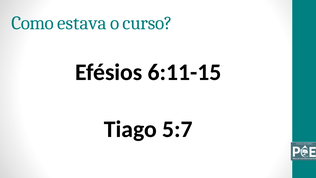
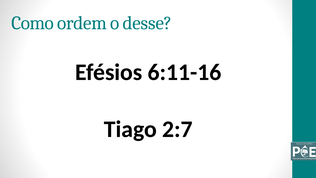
estava: estava -> ordem (82, 23)
curso: curso -> desse (147, 23)
6:11-15: 6:11-15 -> 6:11-16 (185, 72)
5:7: 5:7 -> 2:7 (177, 129)
